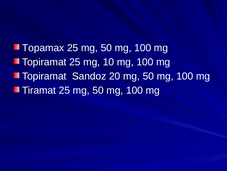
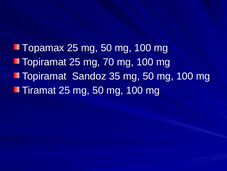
10: 10 -> 70 (108, 62)
20: 20 -> 35 (115, 76)
